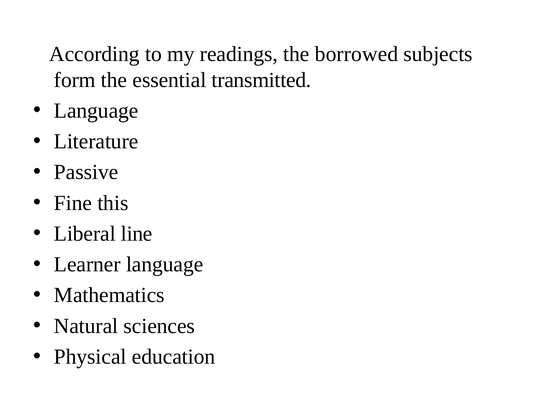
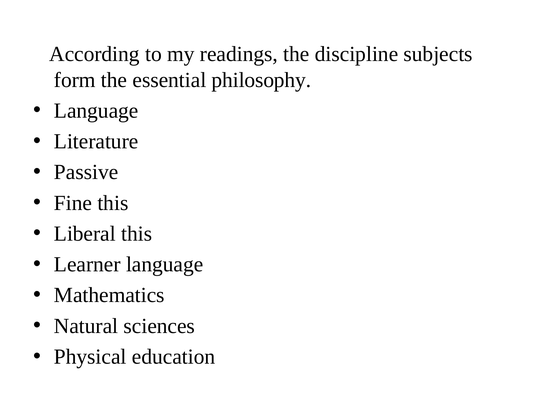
borrowed: borrowed -> discipline (357, 54)
transmitted: transmitted -> philosophy (261, 80)
Liberal line: line -> this (137, 234)
